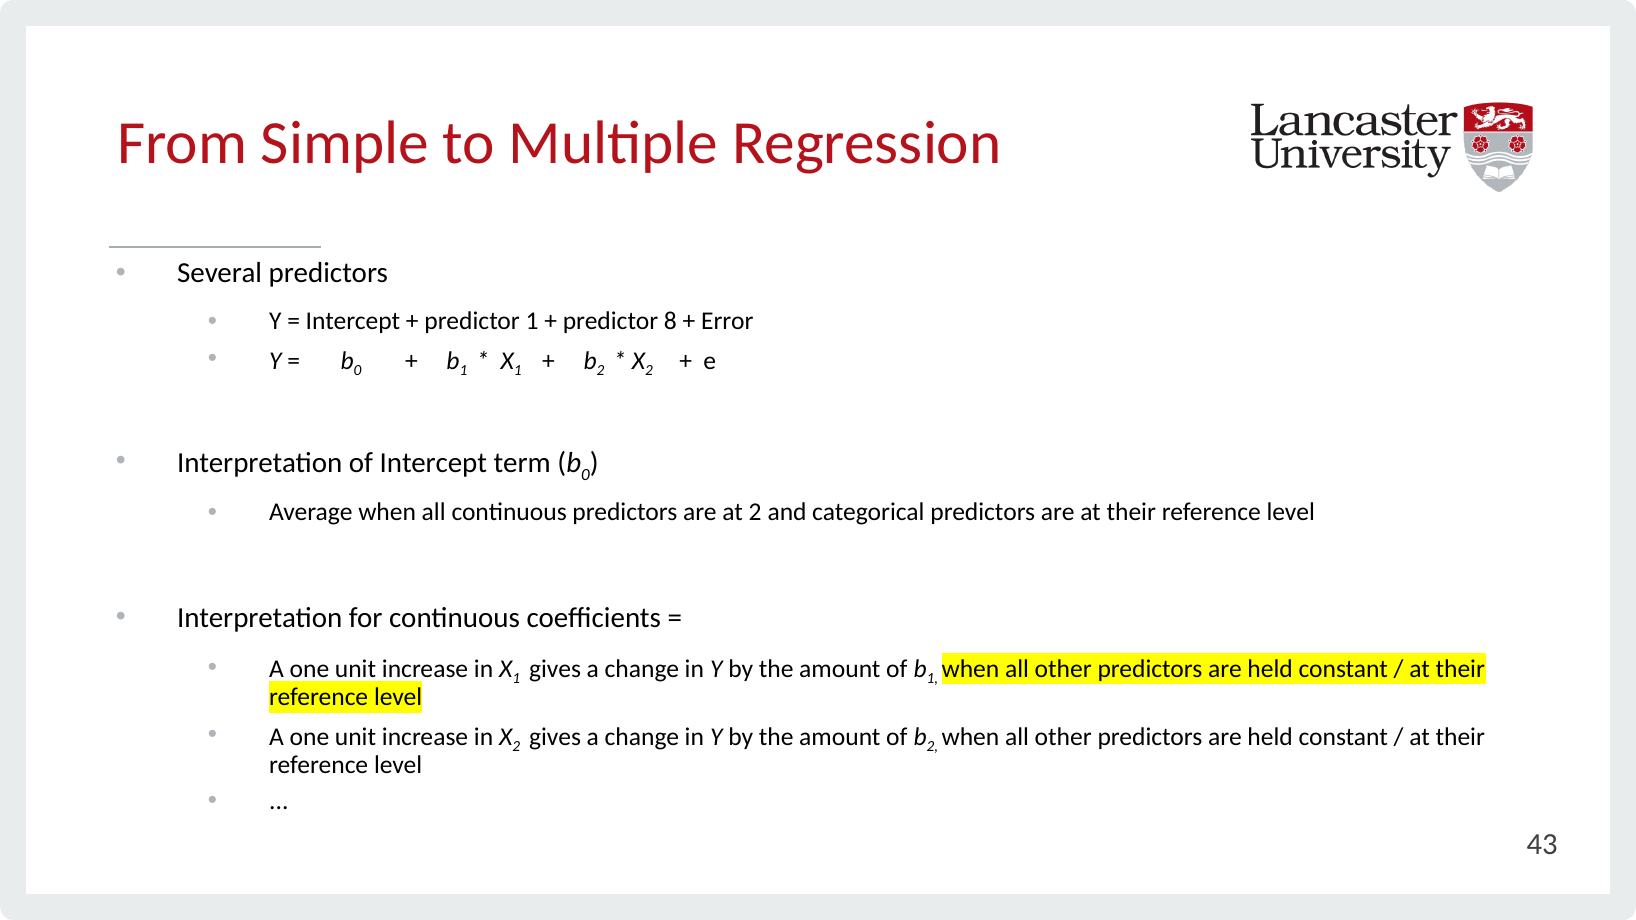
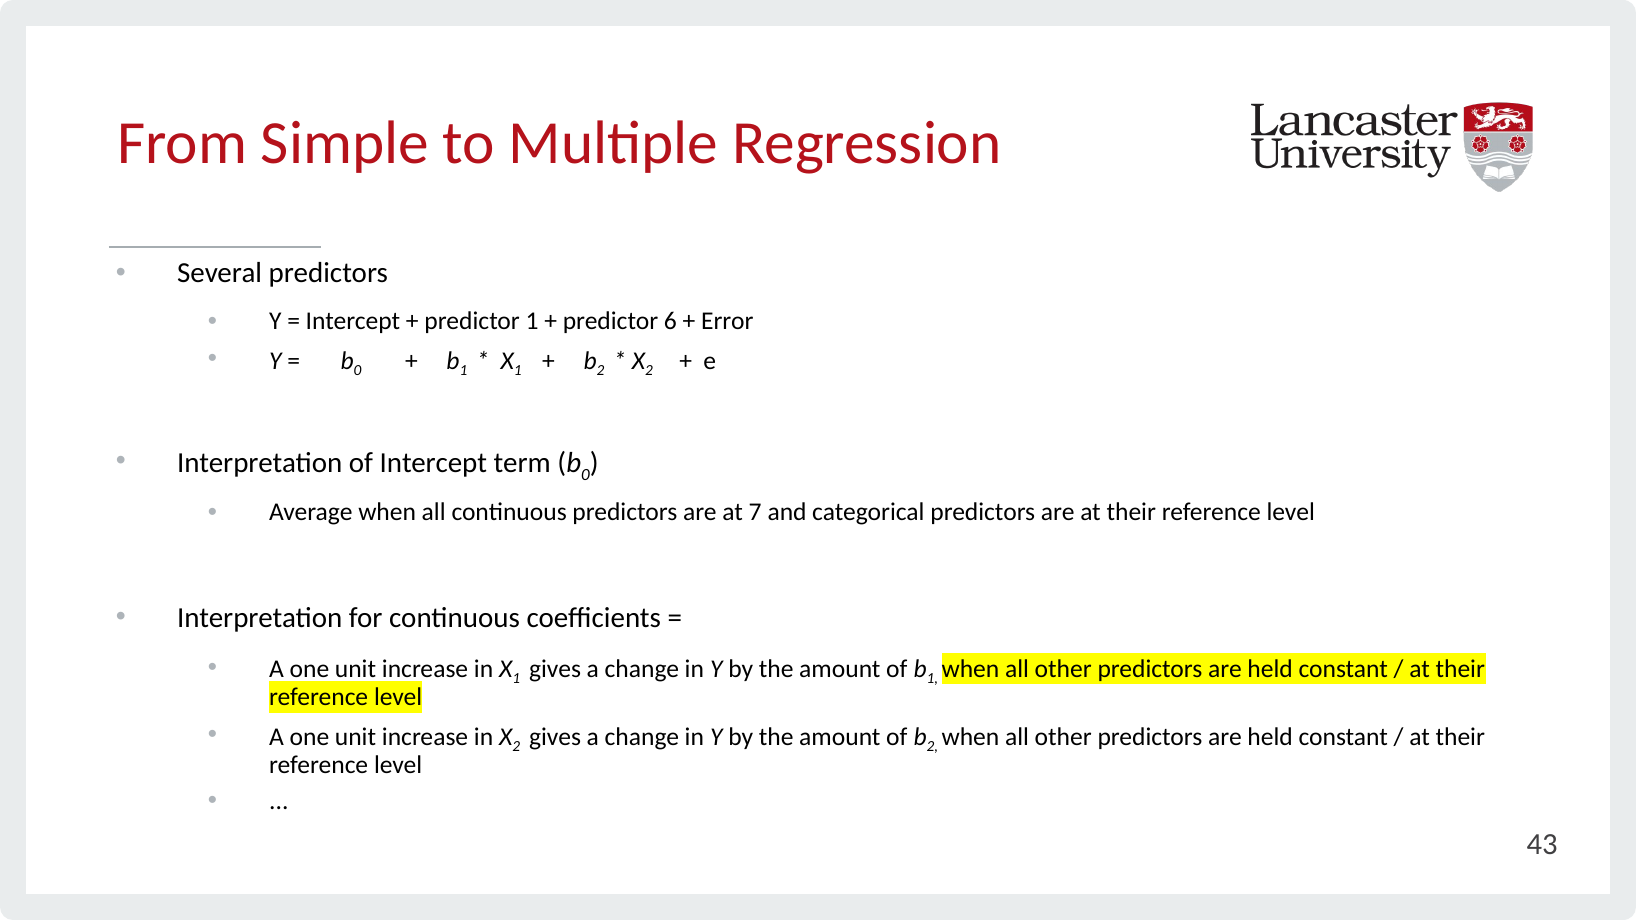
8: 8 -> 6 (670, 321)
at 2: 2 -> 7 (755, 513)
